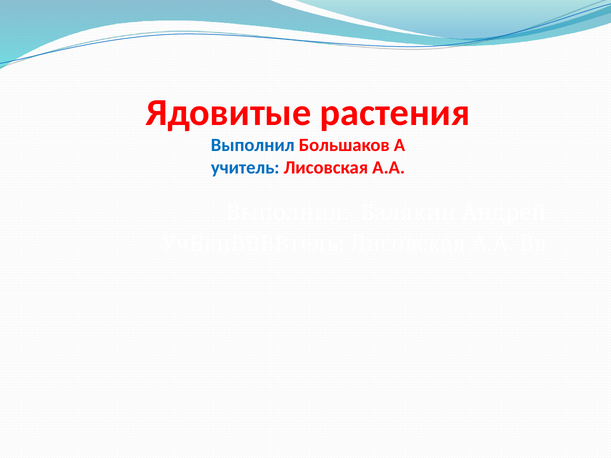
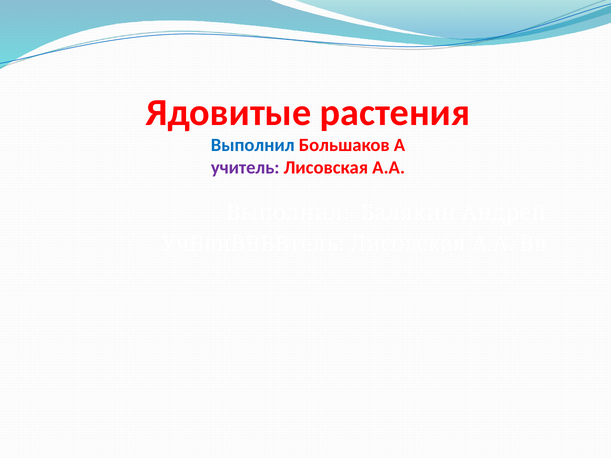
учитель colour: blue -> purple (245, 168)
